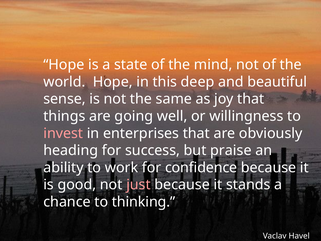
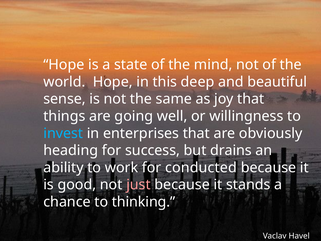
invest colour: pink -> light blue (63, 133)
praise: praise -> drains (231, 150)
confidence: confidence -> conducted (201, 167)
